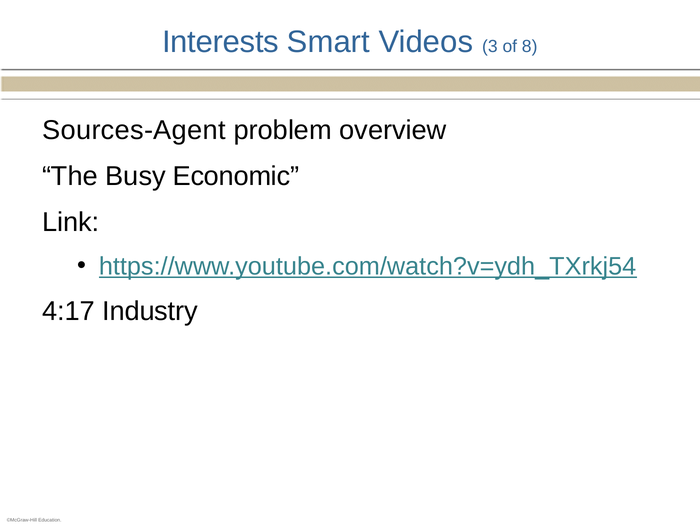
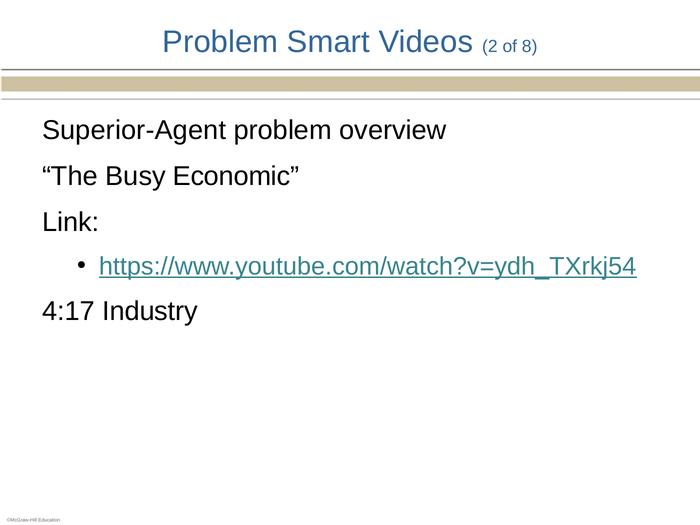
Interests: Interests -> Problem (220, 42)
3: 3 -> 2 (490, 46)
Sources-Agent: Sources-Agent -> Superior-Agent (134, 130)
